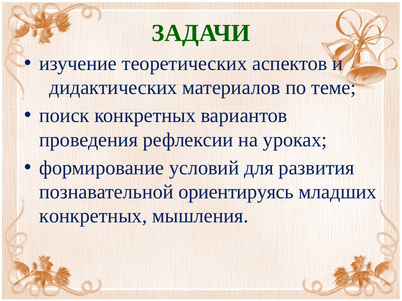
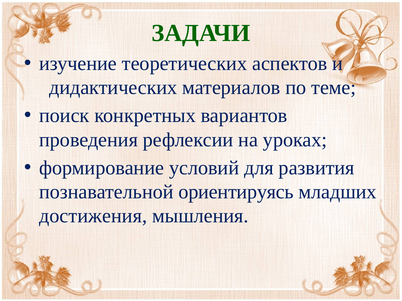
конкретных: конкретных -> достижения (93, 216)
